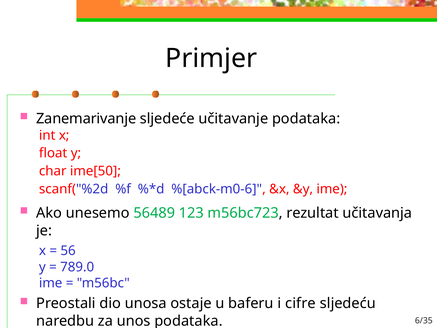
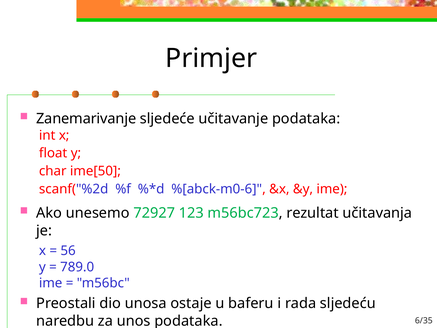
56489: 56489 -> 72927 (154, 213)
cifre: cifre -> rada (301, 303)
